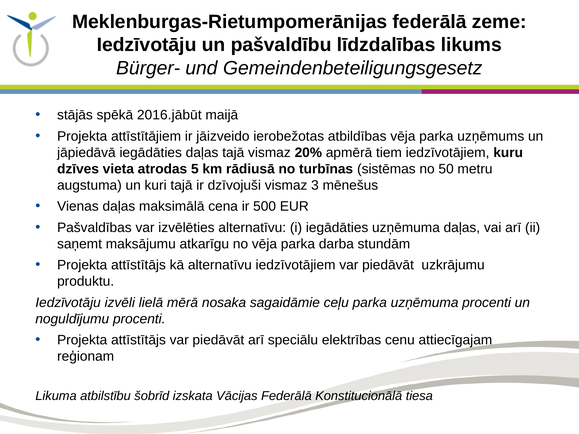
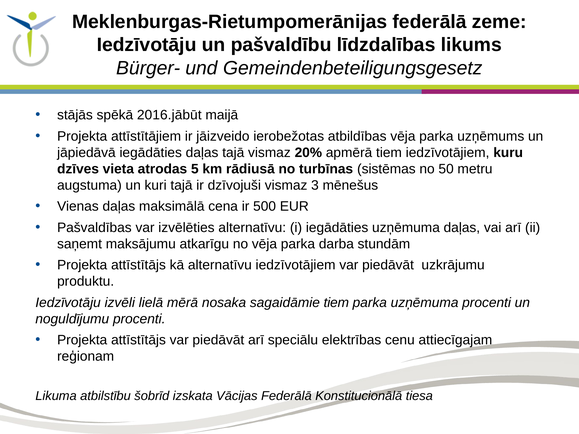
sagaidāmie ceļu: ceļu -> tiem (336, 303)
